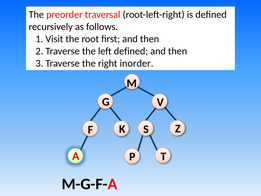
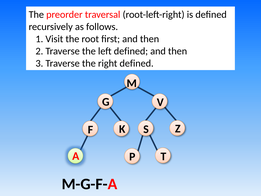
right inorder: inorder -> defined (137, 63)
